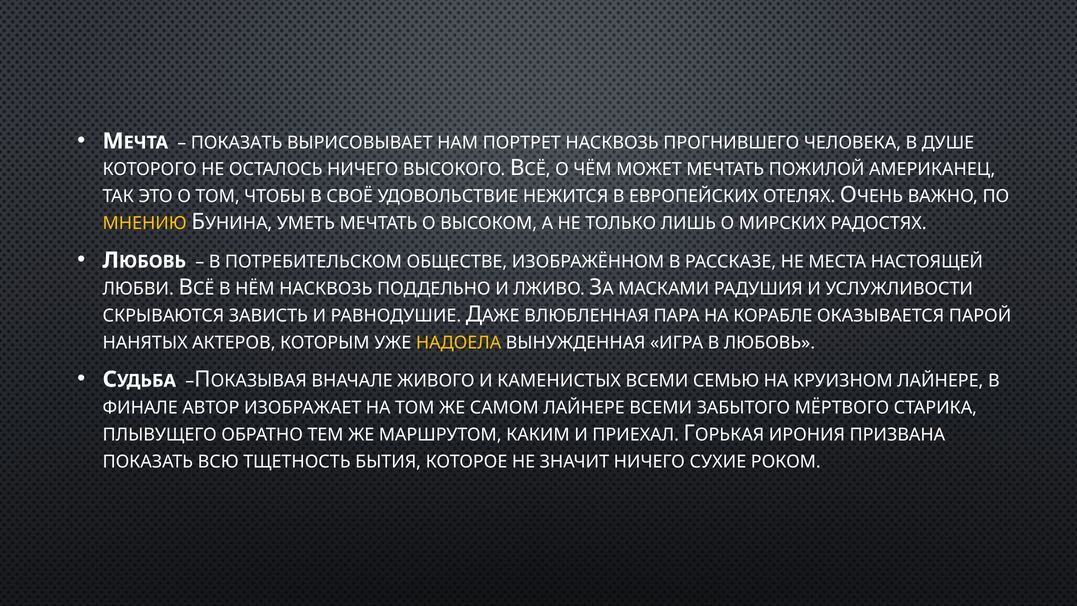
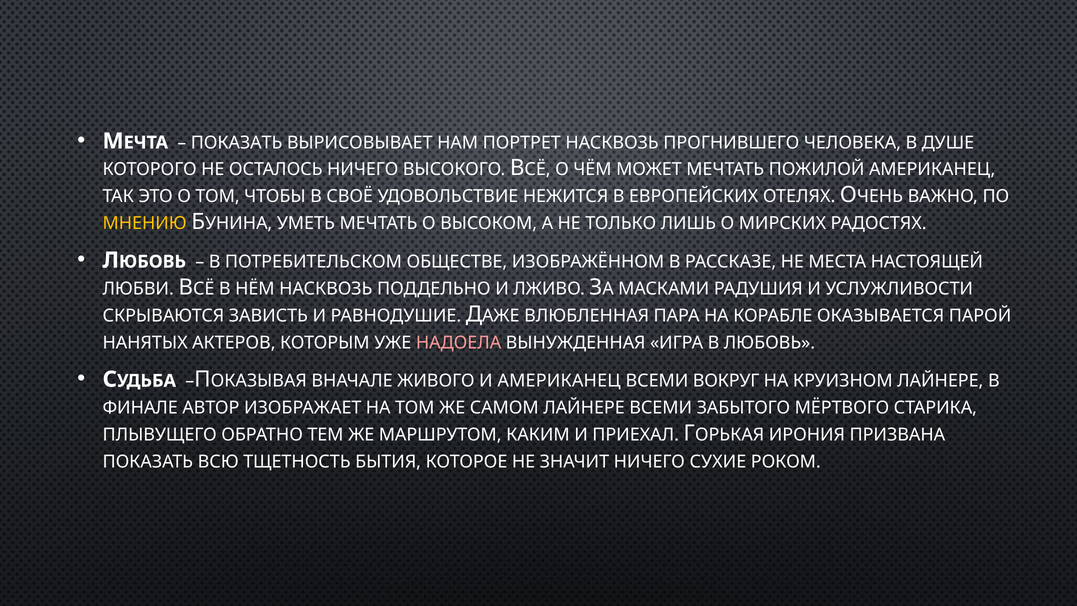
НАДОЕЛА colour: yellow -> pink (459, 343)
И КАМЕНИСТЫХ: КАМЕНИСТЫХ -> АМЕРИКАНЕЦ (559, 381)
СЕМЬЮ: СЕМЬЮ -> ВОКРУГ (726, 381)
